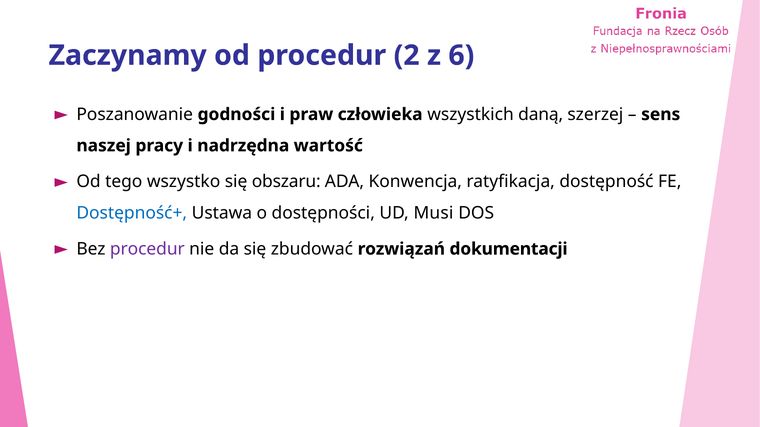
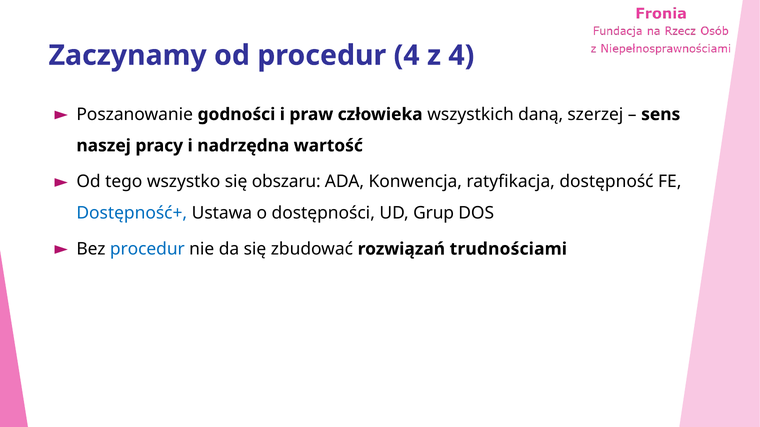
procedur 2: 2 -> 4 (407, 55)
z 6: 6 -> 4 (461, 55)
Musi: Musi -> Grup (434, 213)
procedur colour: purple -> blue (147, 249)
dokumentacji: dokumentacji -> trudnościami (508, 249)
